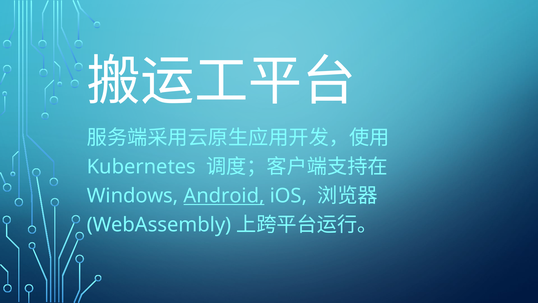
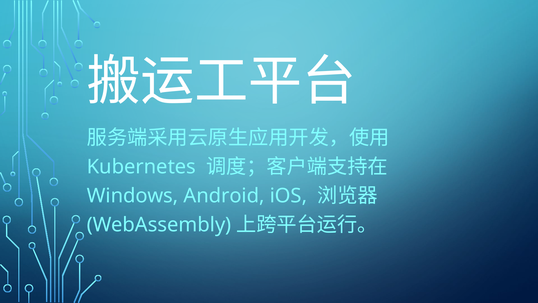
Android underline: present -> none (224, 196)
